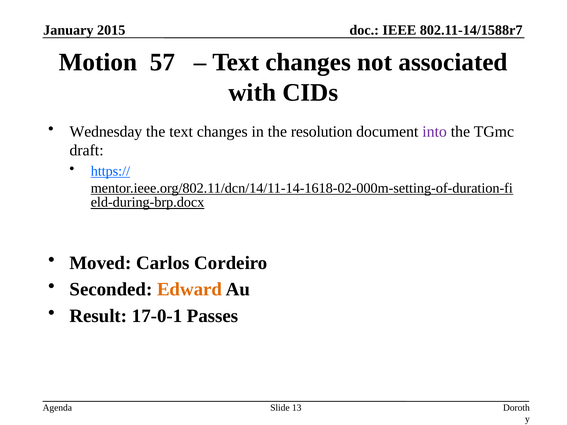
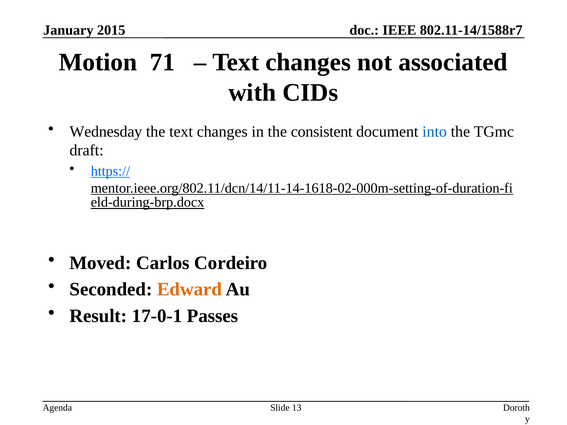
57: 57 -> 71 (162, 62)
resolution: resolution -> consistent (322, 132)
into colour: purple -> blue (435, 132)
